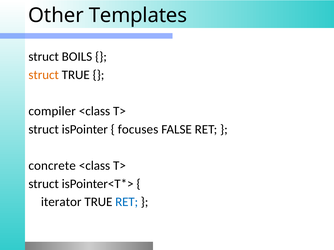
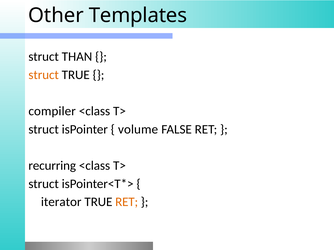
BOILS: BOILS -> THAN (77, 57)
focuses: focuses -> volume (138, 130)
concrete: concrete -> recurring (52, 166)
RET colour: blue -> orange (127, 202)
